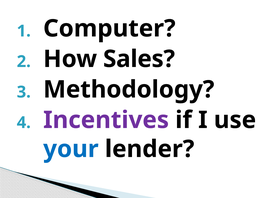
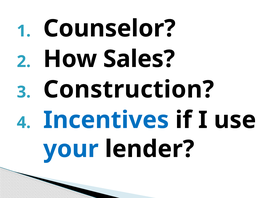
Computer: Computer -> Counselor (109, 29)
Methodology: Methodology -> Construction (129, 90)
Incentives colour: purple -> blue (106, 120)
